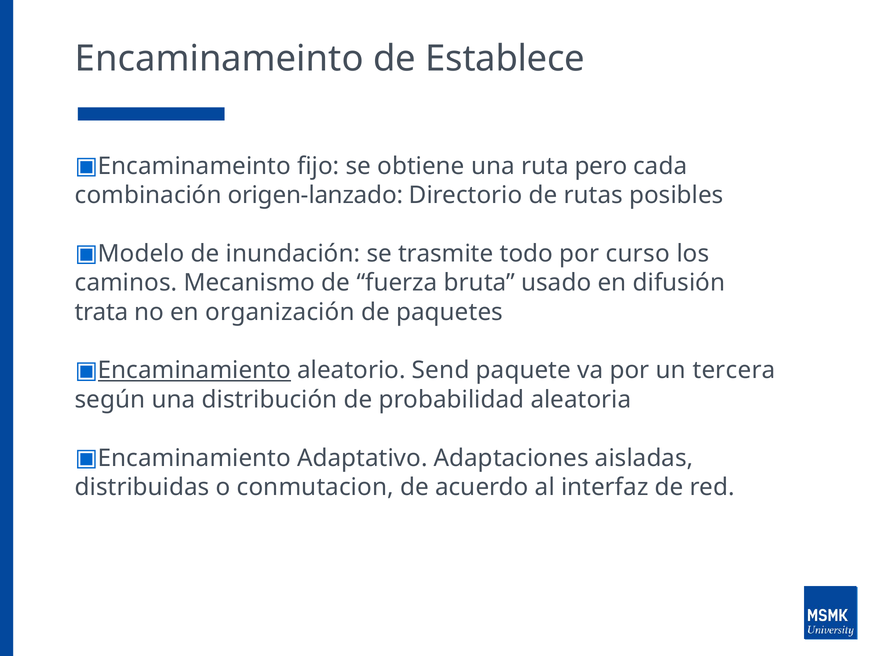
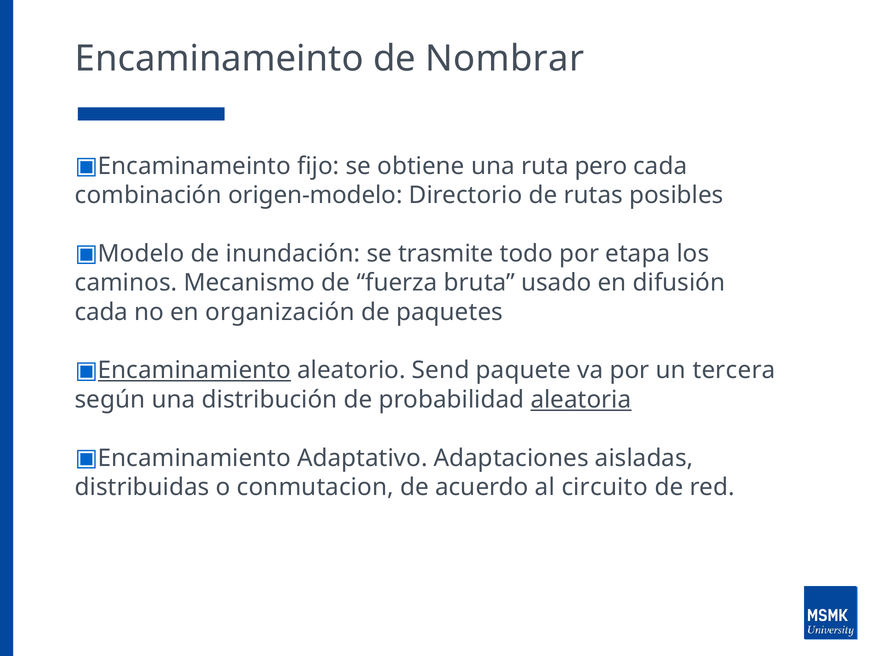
Establece: Establece -> Nombrar (505, 59)
origen-lanzado: origen-lanzado -> origen-modelo (315, 195)
curso: curso -> etapa (638, 254)
trata: trata -> cada (101, 312)
aleatoria underline: none -> present (581, 400)
interfaz: interfaz -> circuito (605, 487)
